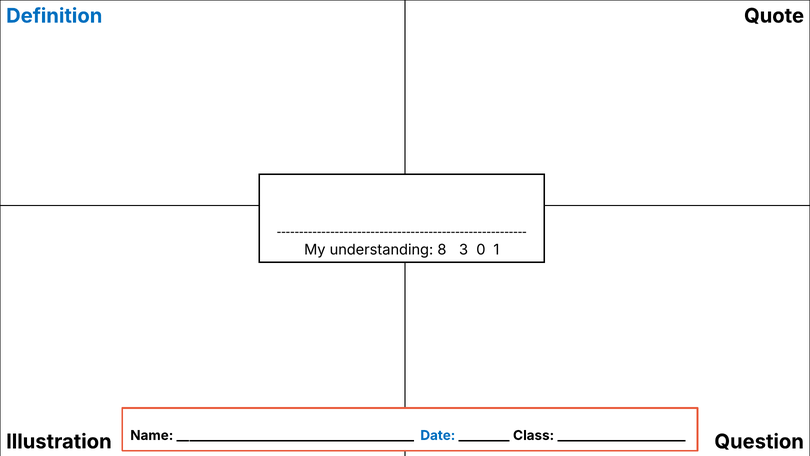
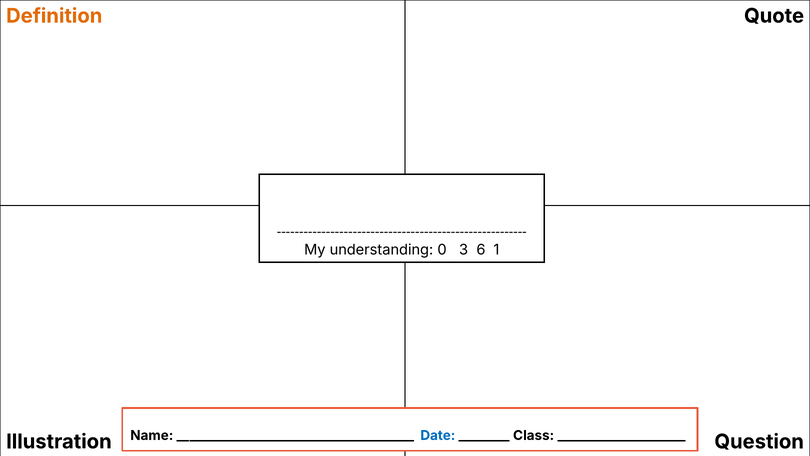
Definition colour: blue -> orange (54, 16)
8: 8 -> 0 (442, 250)
0: 0 -> 6 (481, 250)
